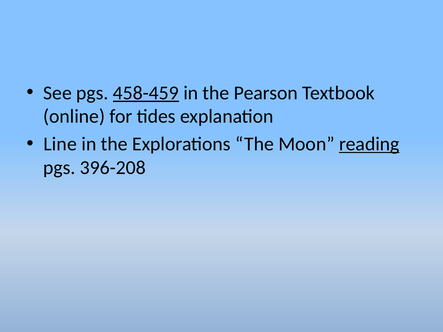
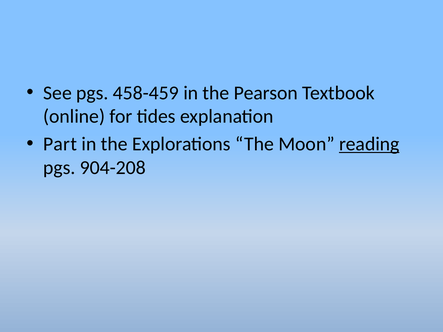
458-459 underline: present -> none (146, 93)
Line: Line -> Part (60, 144)
396-208: 396-208 -> 904-208 (113, 168)
